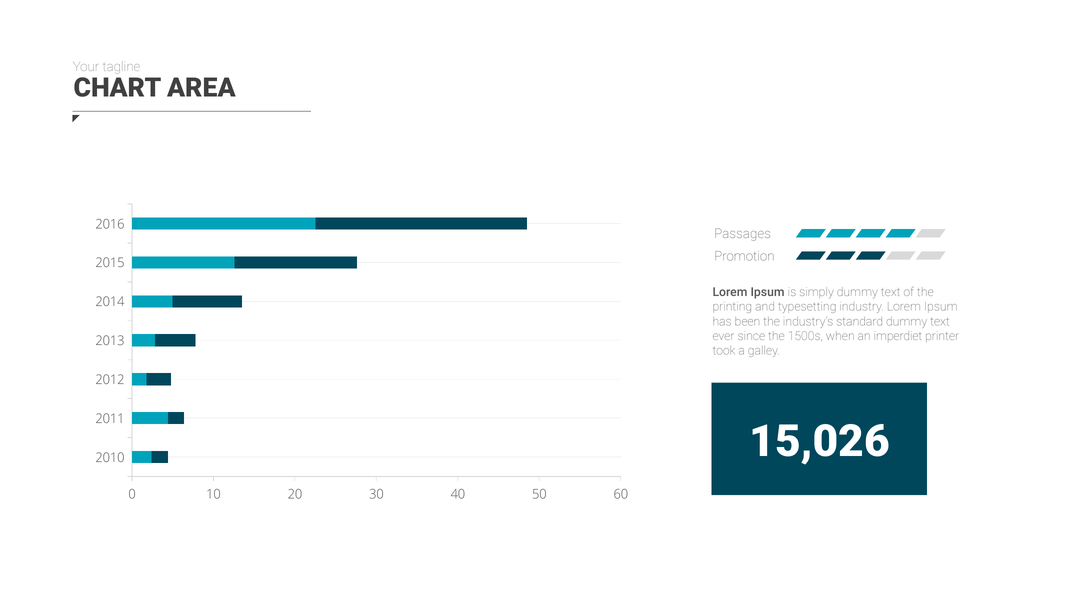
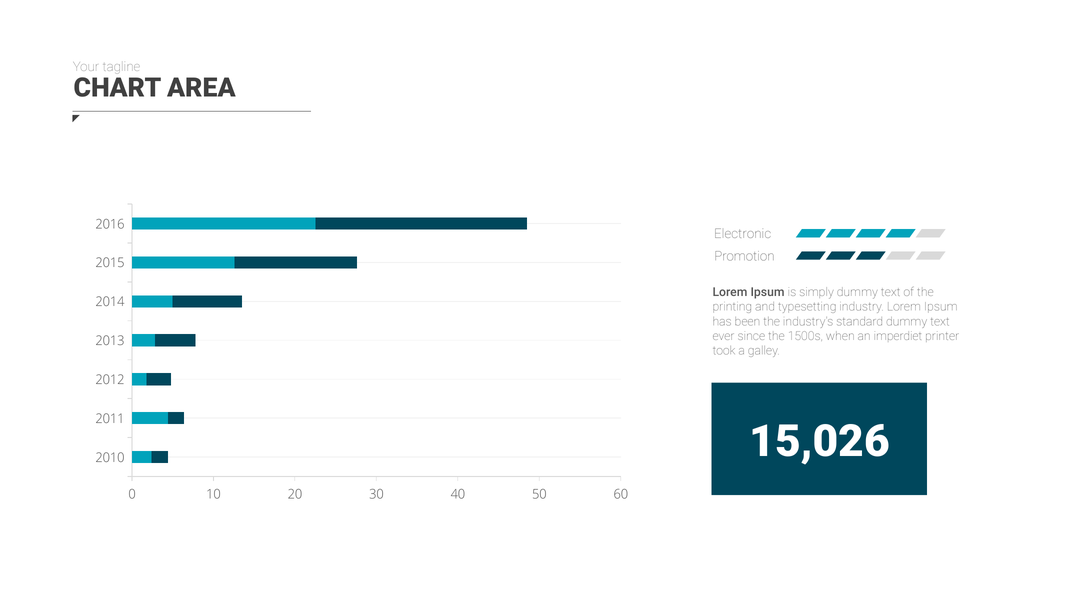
Passages: Passages -> Electronic (743, 234)
